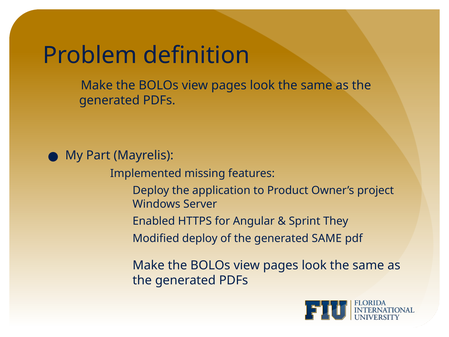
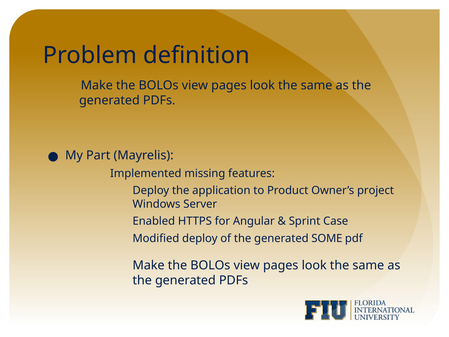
They: They -> Case (336, 221)
generated SAME: SAME -> SOME (327, 238)
